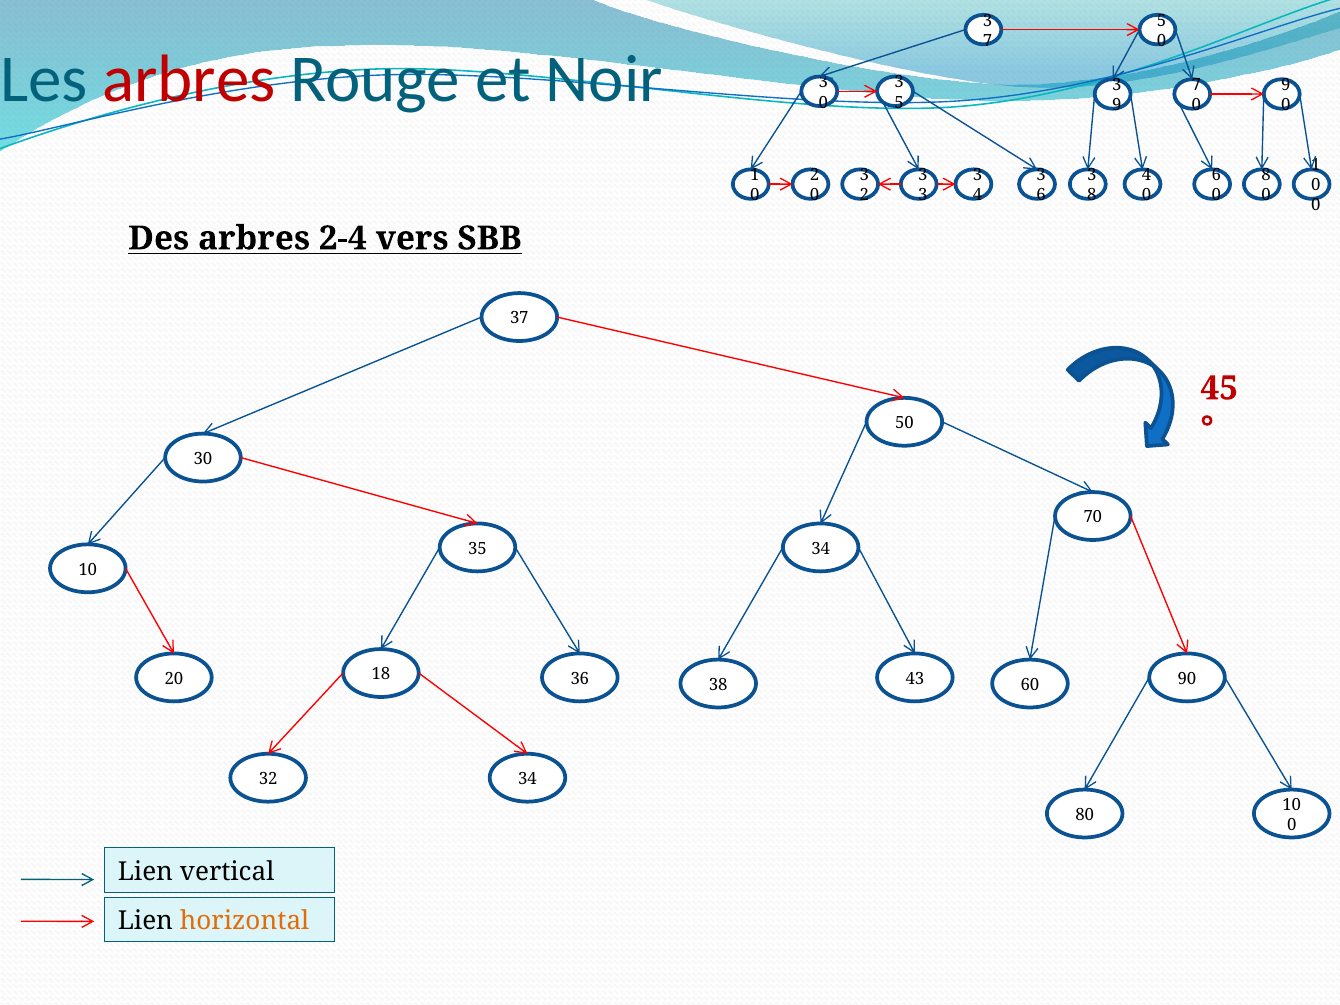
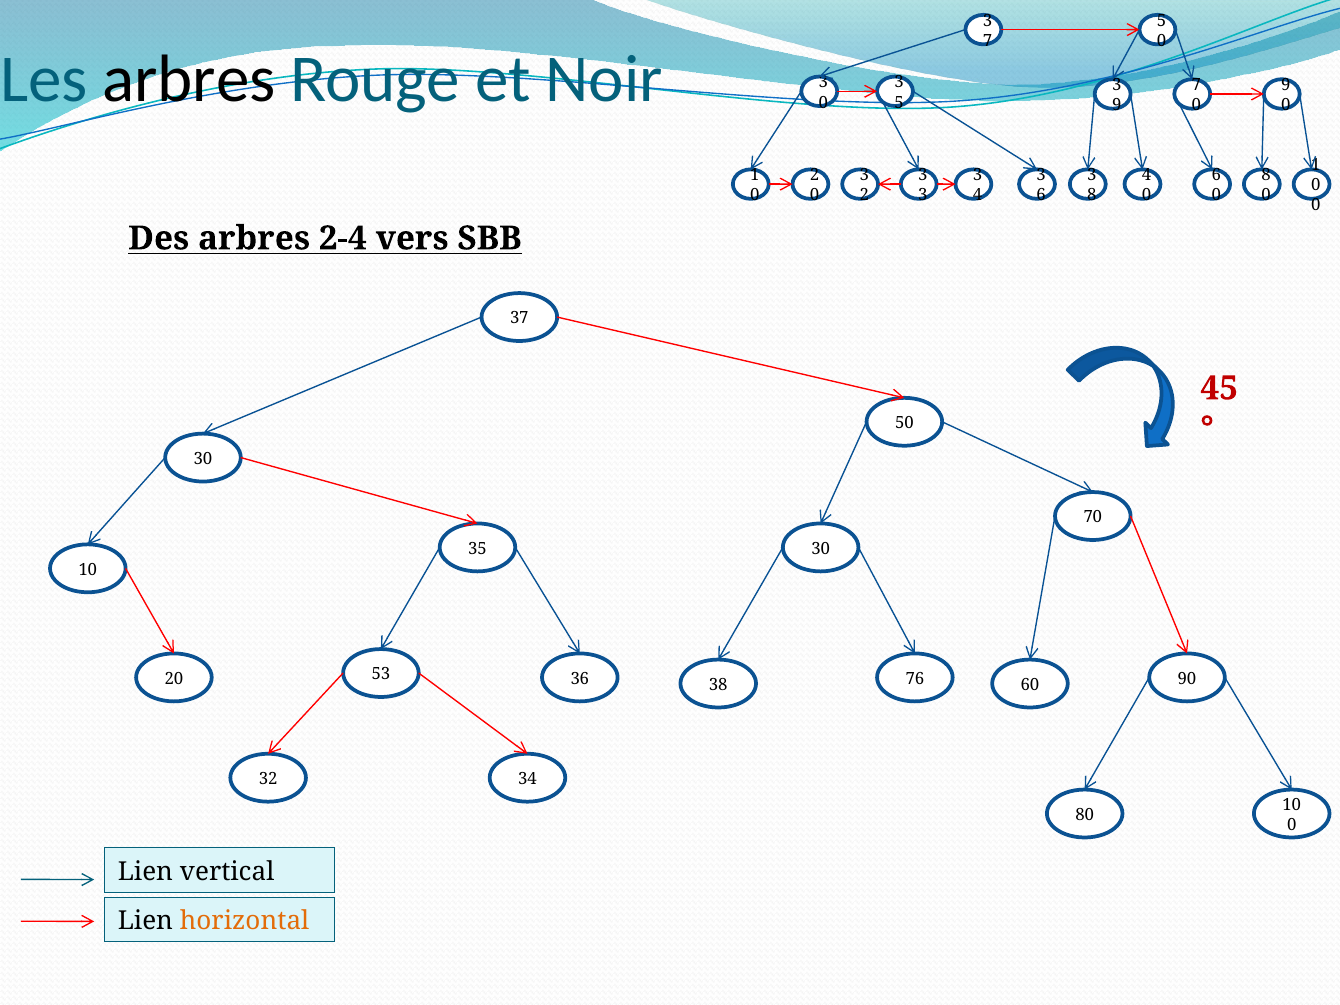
arbres colour: red -> black (189, 80)
35 34: 34 -> 30 (821, 549)
18: 18 -> 53 (381, 674)
43: 43 -> 76 (915, 679)
